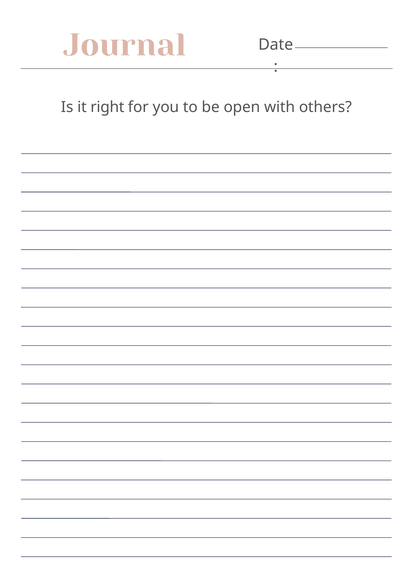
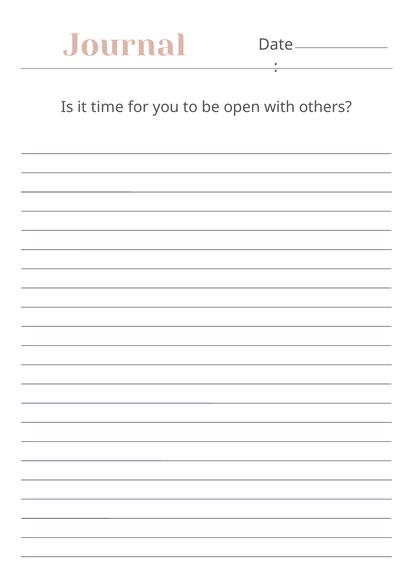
right: right -> time (107, 107)
